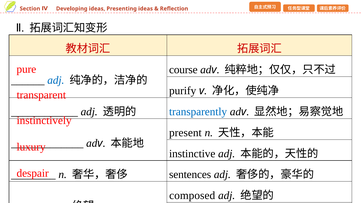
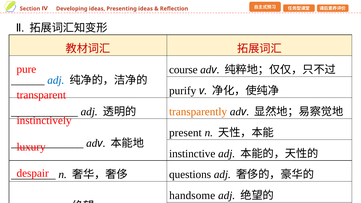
transparently colour: blue -> orange (198, 112)
sentences: sentences -> questions (190, 175)
composed: composed -> handsome (192, 195)
